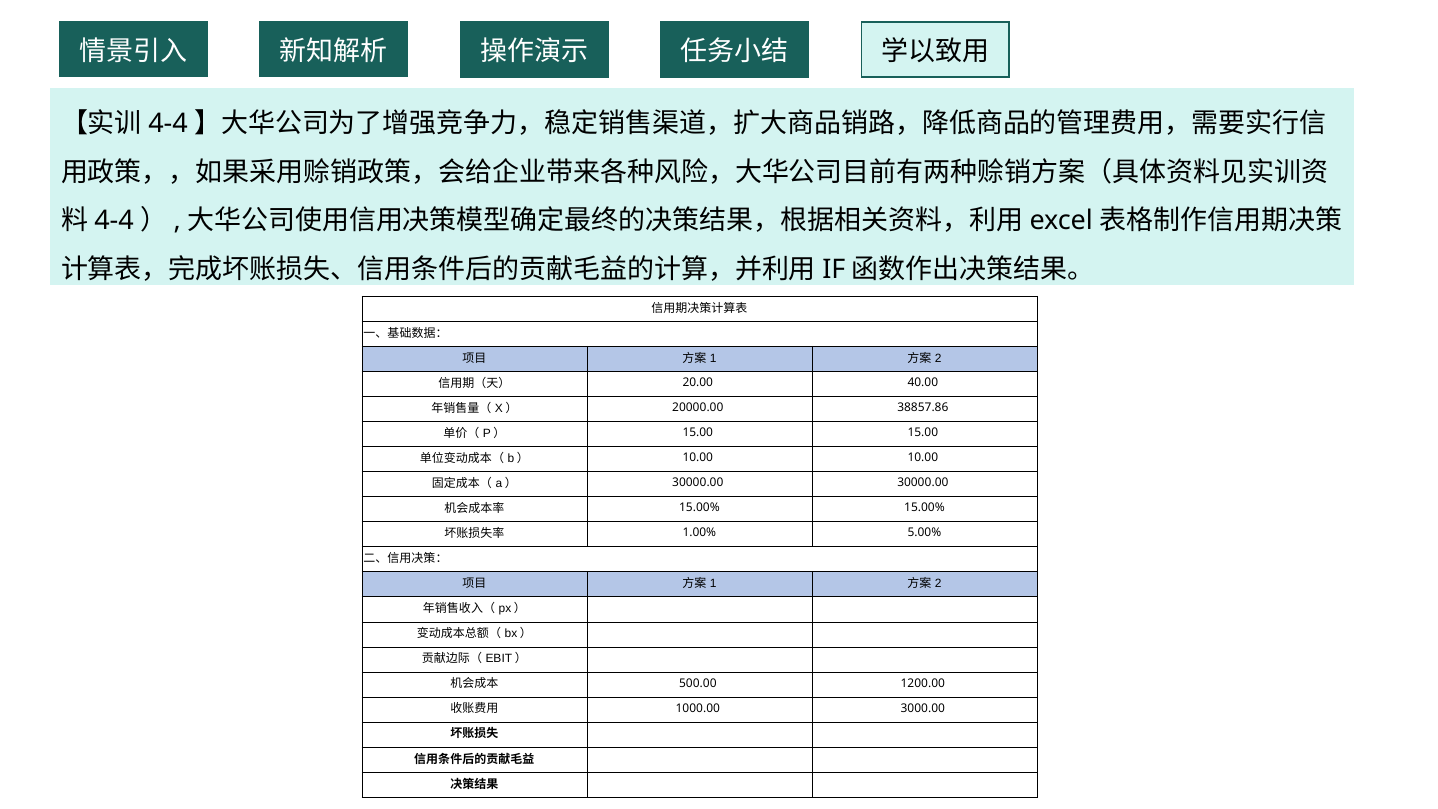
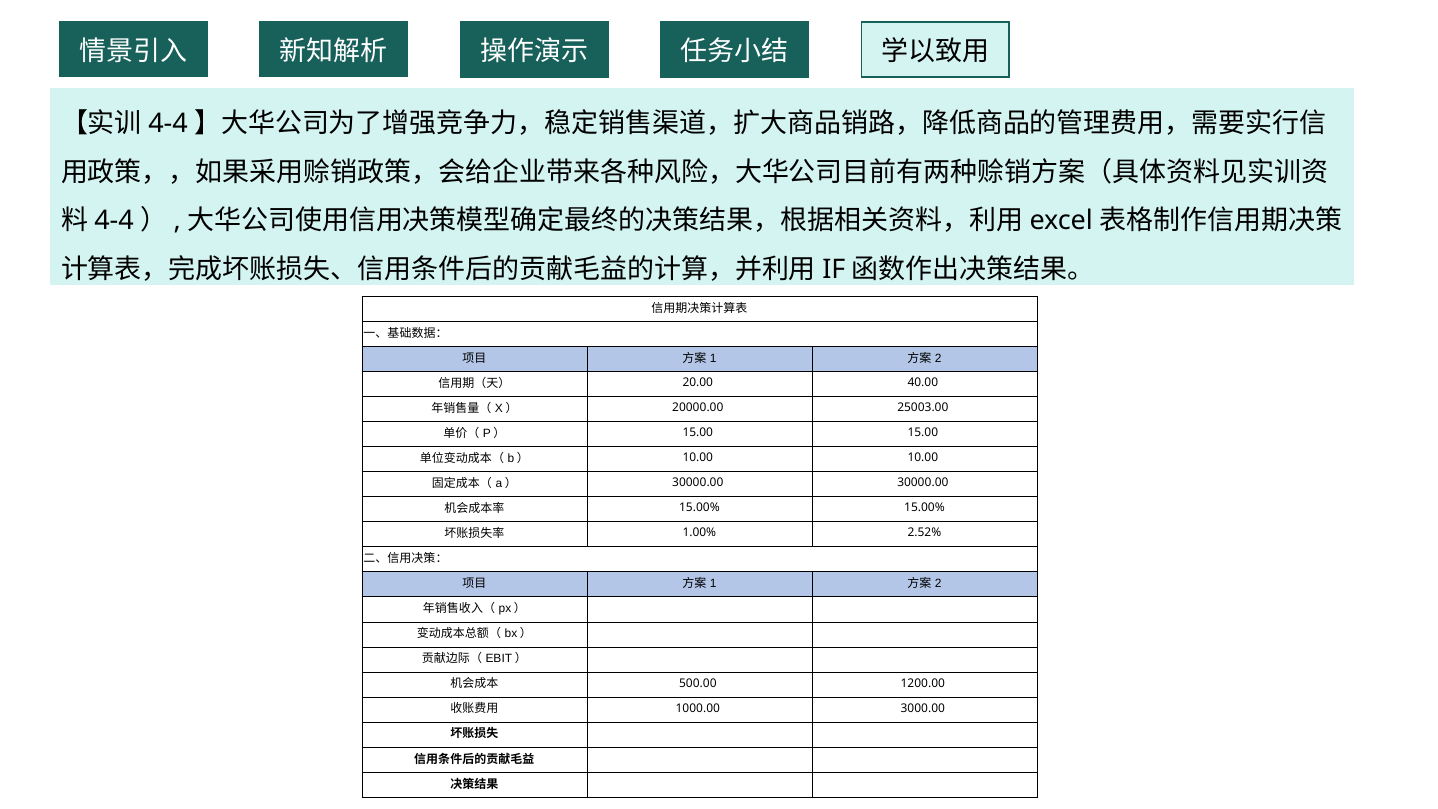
38857.86: 38857.86 -> 25003.00 (923, 408)
5.00%: 5.00% -> 2.52% (924, 533)
